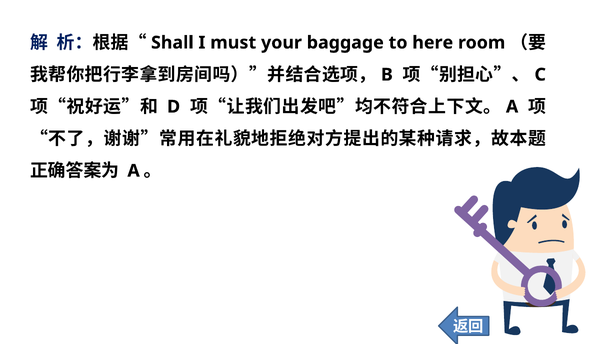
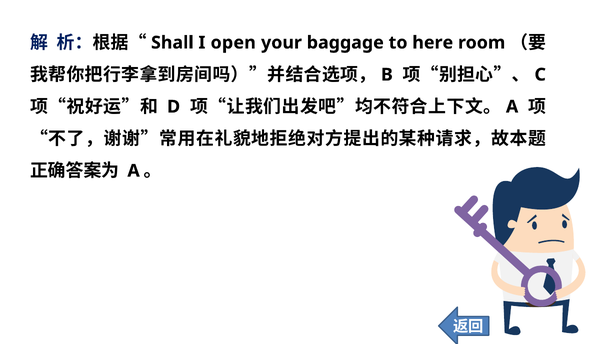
must: must -> open (233, 43)
